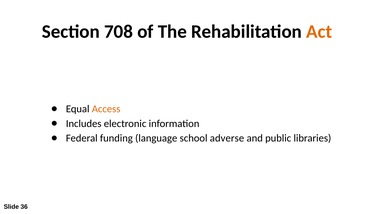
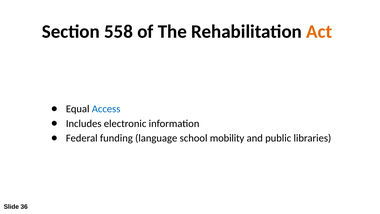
708: 708 -> 558 (119, 32)
Access colour: orange -> blue (106, 109)
adverse: adverse -> mobility (227, 138)
